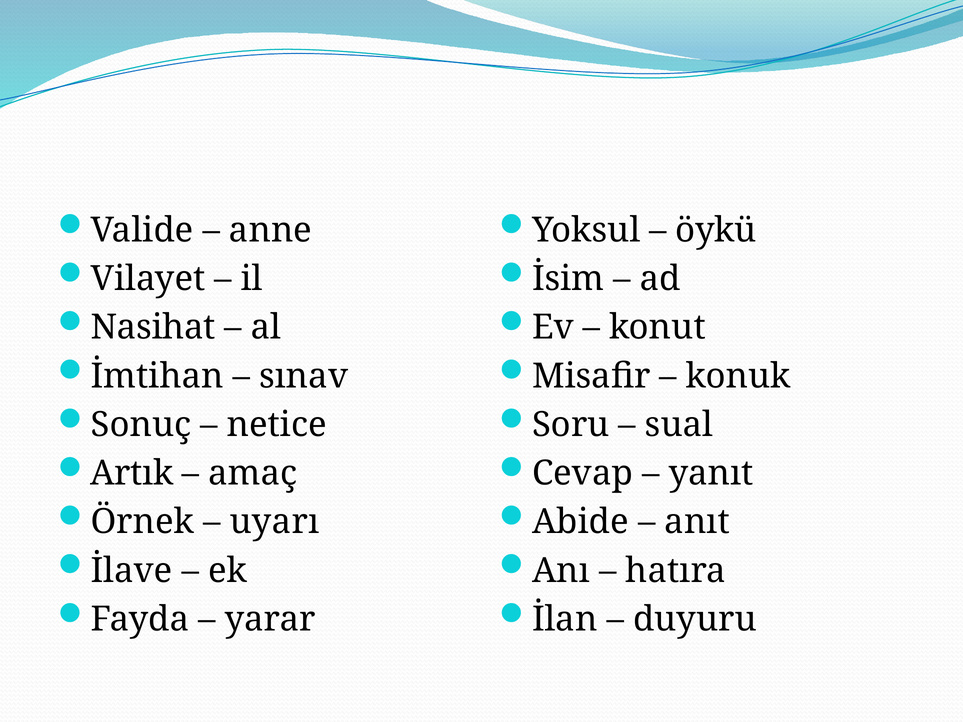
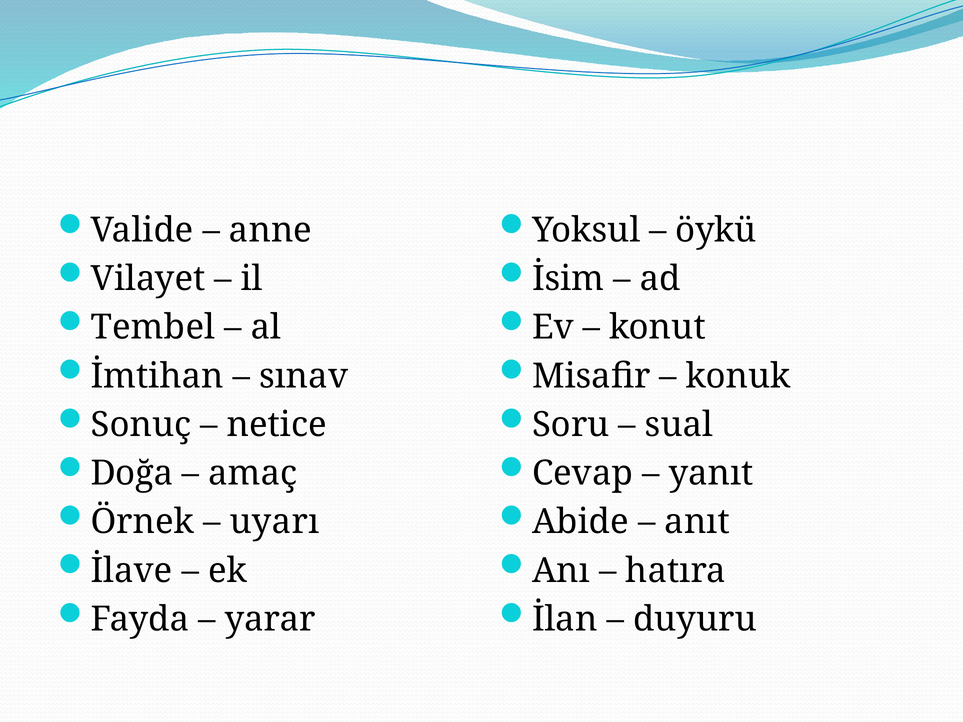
Nasihat: Nasihat -> Tembel (153, 328)
Artık: Artık -> Doğa (132, 473)
